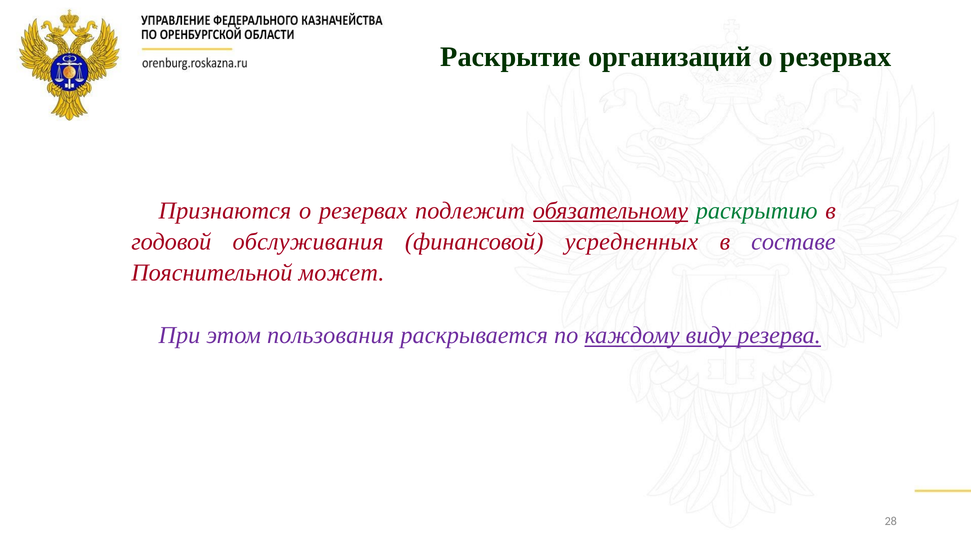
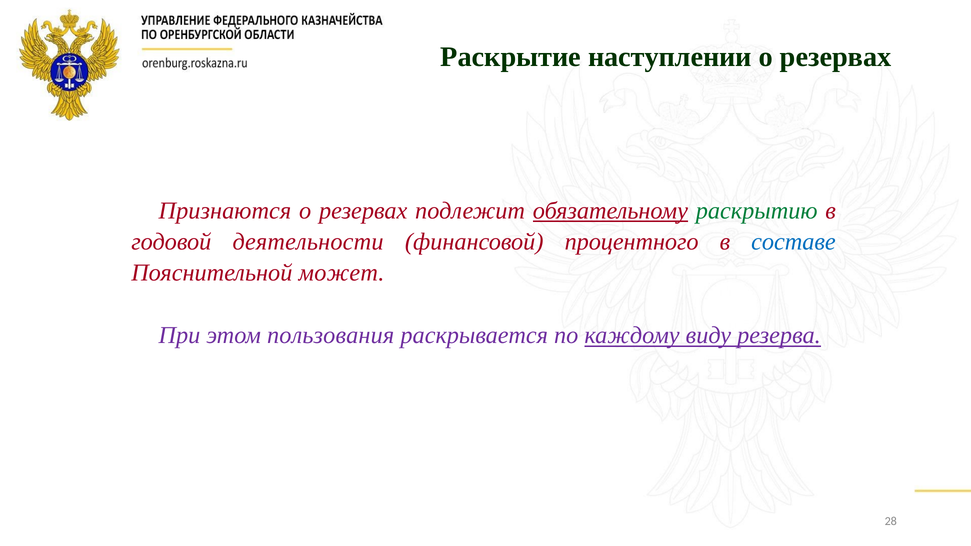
организаций: организаций -> наступлении (670, 57)
обслуживания: обслуживания -> деятельности (308, 242)
усредненных: усредненных -> процентного (632, 242)
составе colour: purple -> blue (793, 242)
